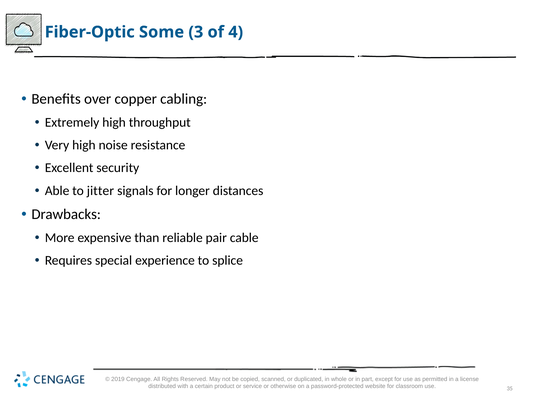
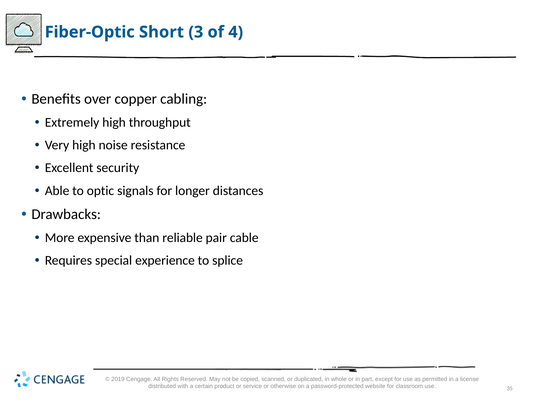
Some: Some -> Short (161, 32)
jitter: jitter -> optic (100, 191)
